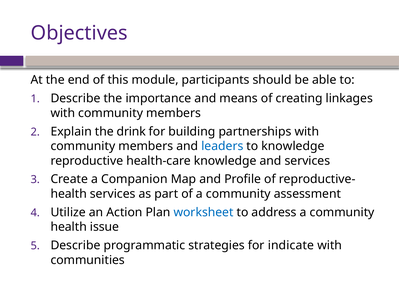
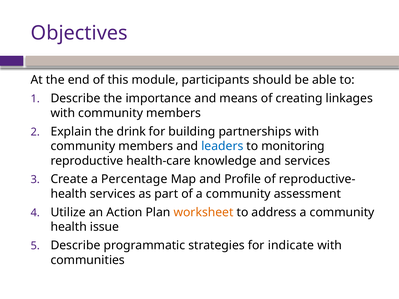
to knowledge: knowledge -> monitoring (293, 146)
Companion: Companion -> Percentage (134, 179)
worksheet colour: blue -> orange (204, 213)
